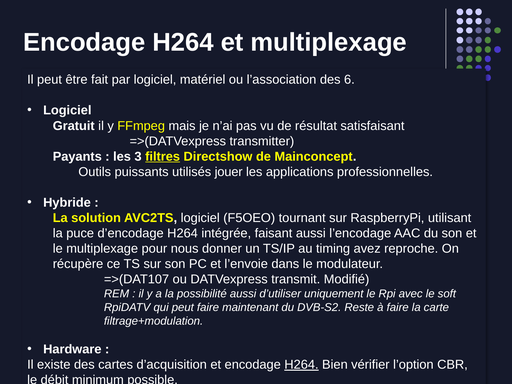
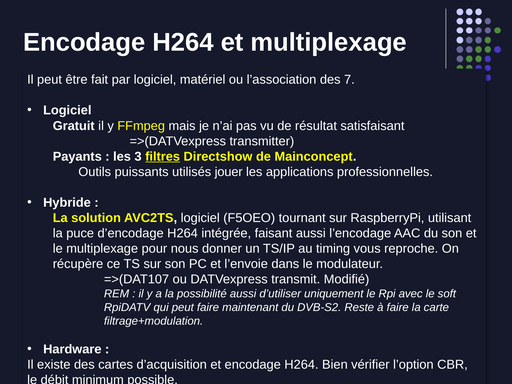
6: 6 -> 7 (349, 80)
avez: avez -> vous (367, 249)
H264 underline: present -> none (301, 365)
